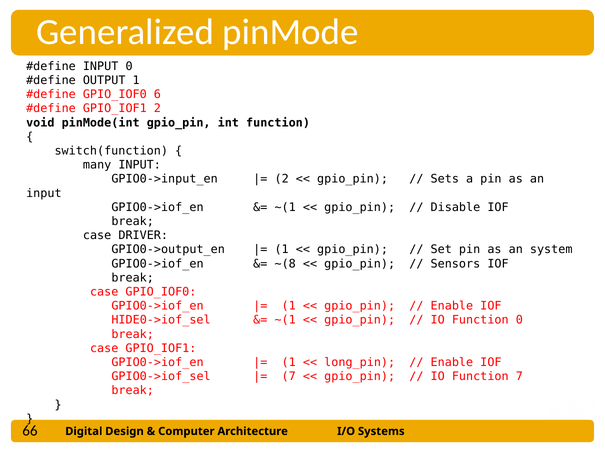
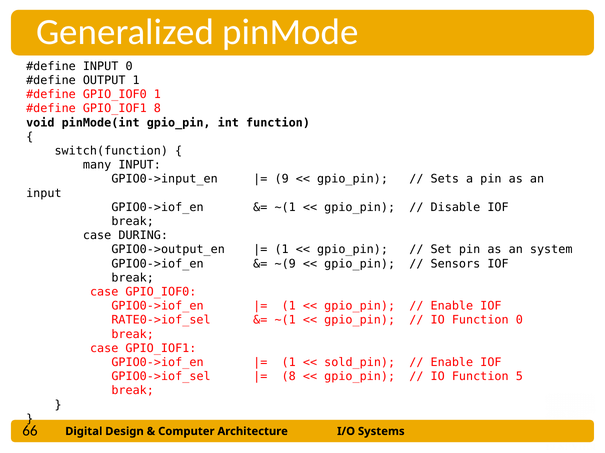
GPIO_IOF0 6: 6 -> 1 (157, 95)
GPIO_IOF1 2: 2 -> 8 (157, 109)
2: 2 -> 9 (282, 179)
DRIVER: DRIVER -> DURING (143, 236)
~(8: ~(8 -> ~(9 (285, 264)
HIDE0->iof_sel: HIDE0->iof_sel -> RATE0->iof_sel (161, 321)
long_pin: long_pin -> sold_pin (360, 363)
7: 7 -> 8 (289, 377)
Function 7: 7 -> 5 (519, 377)
